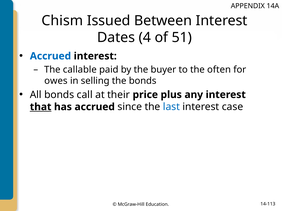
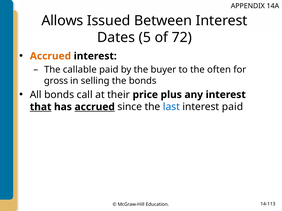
Chism: Chism -> Allows (62, 21)
4: 4 -> 5 (145, 38)
51: 51 -> 72 (182, 38)
Accrued colour: blue -> orange (50, 56)
owes: owes -> gross (56, 81)
accrued underline: none -> present (95, 107)
interest case: case -> paid (233, 107)
